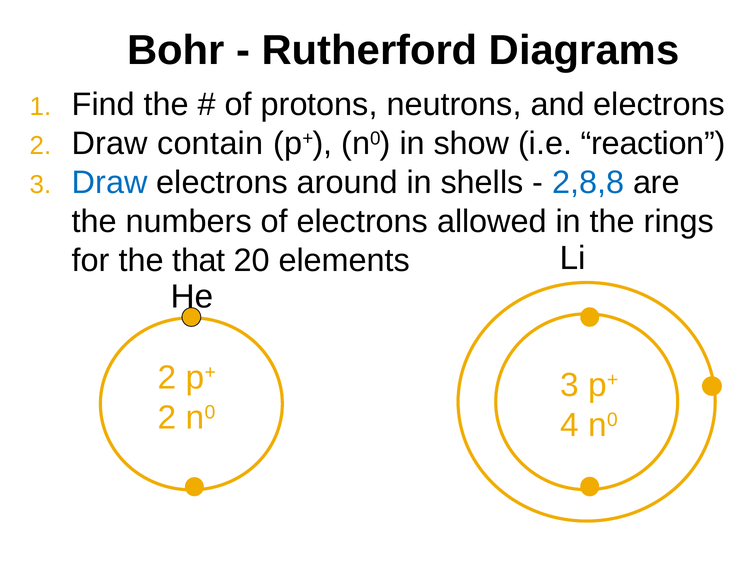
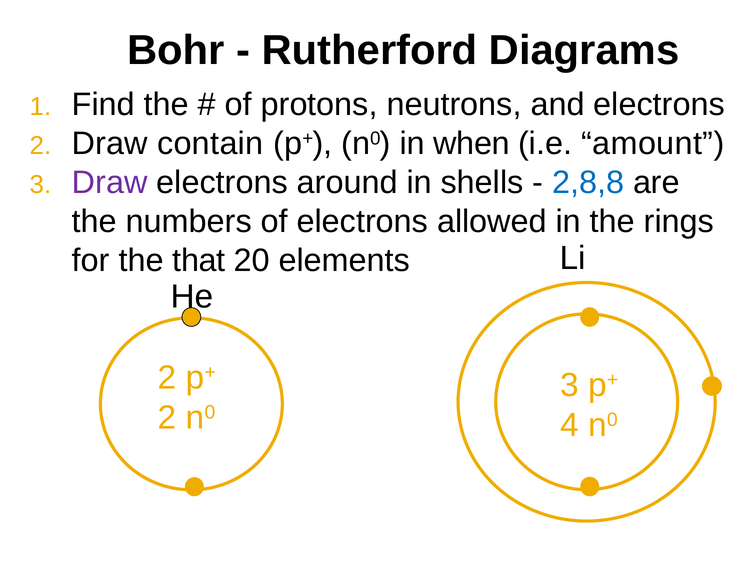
show: show -> when (472, 143)
reaction: reaction -> amount (653, 143)
Draw colour: blue -> purple (110, 182)
